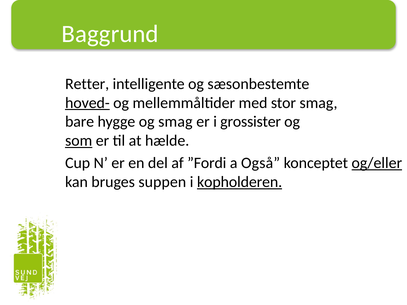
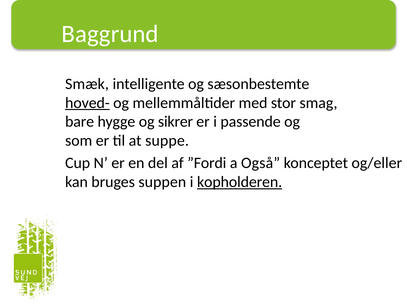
Retter: Retter -> Smæk (87, 84)
og smag: smag -> sikrer (176, 122)
grossister: grossister -> passende (251, 122)
som underline: present -> none (79, 141)
hælde: hælde -> suppe (167, 141)
og/eller underline: present -> none (377, 163)
